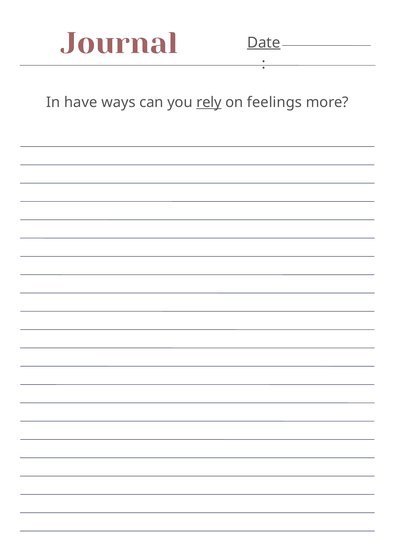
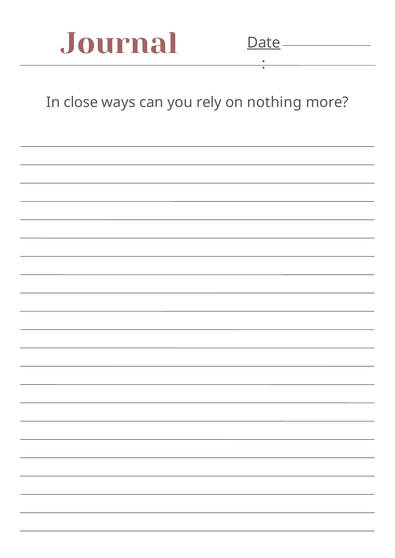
have: have -> close (81, 102)
rely underline: present -> none (209, 102)
feelings: feelings -> nothing (274, 102)
